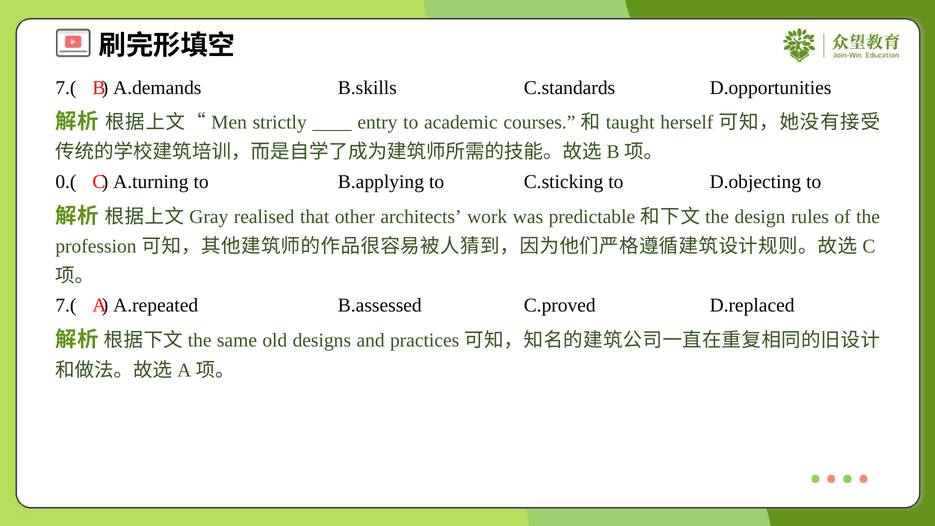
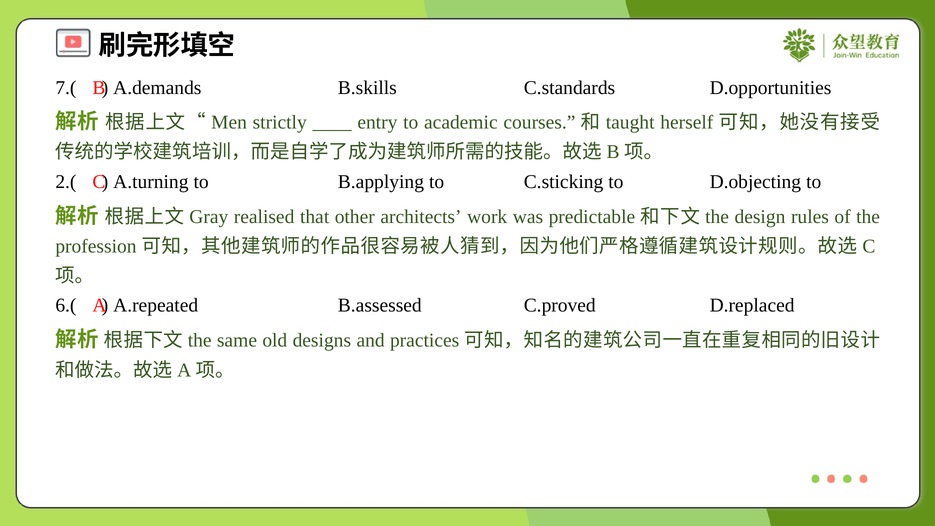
0.(: 0.( -> 2.( (66, 182)
7.(: 7.( -> 6.( (66, 305)
